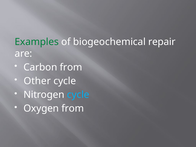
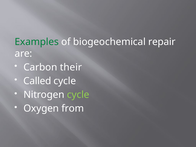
Carbon from: from -> their (71, 67)
Other: Other -> Called (37, 81)
cycle colour: light blue -> light green (78, 95)
